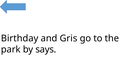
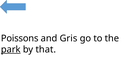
Birthday: Birthday -> Poissons (20, 38)
park underline: none -> present (11, 49)
says: says -> that (46, 49)
